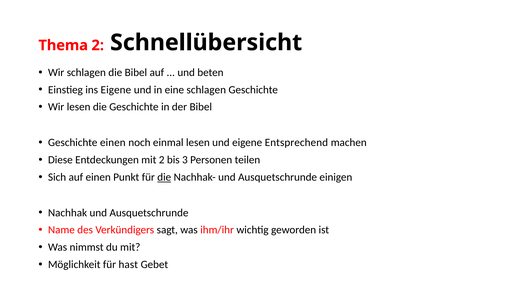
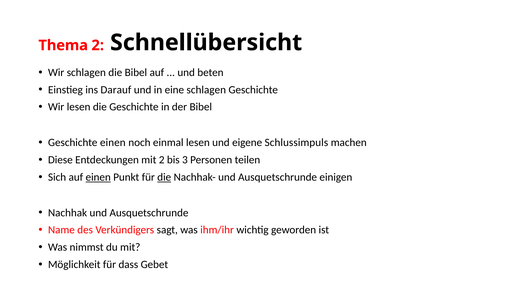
ins Eigene: Eigene -> Darauf (116, 90)
Entsprechend: Entsprechend -> Schlussimpuls (296, 142)
einen underline: none -> present (98, 177)
hast: hast -> dass (128, 264)
